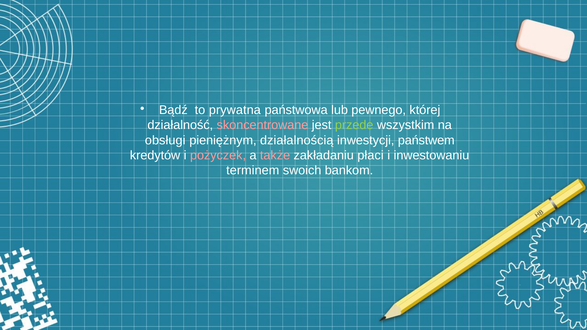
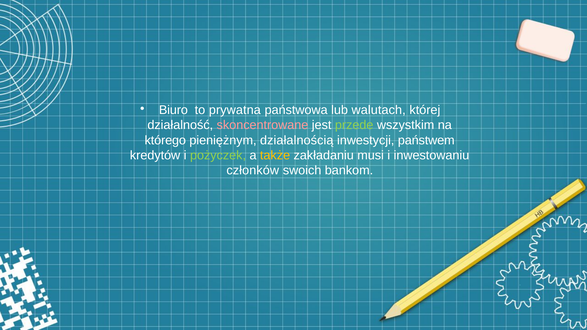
Bądź: Bądź -> Biuro (173, 110)
pewnego: pewnego -> walutach (379, 110)
obsługi: obsługi -> którego (165, 140)
pożyczek colour: pink -> light green (218, 155)
także colour: pink -> yellow (275, 155)
płaci: płaci -> musi (371, 155)
terminem: terminem -> członków (253, 171)
